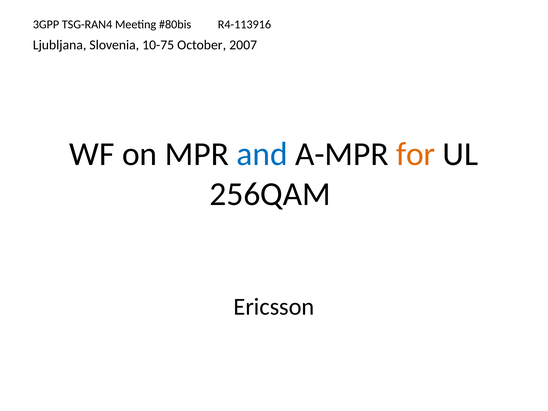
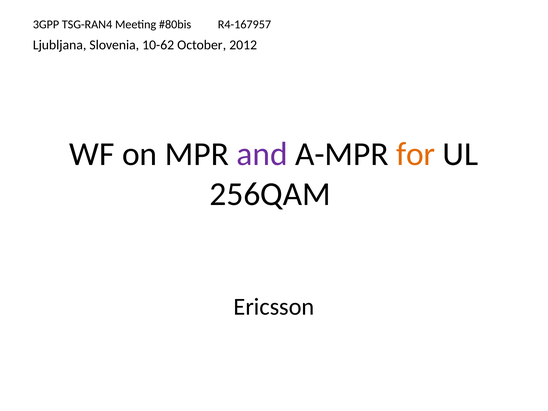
R4-113916: R4-113916 -> R4-167957 (244, 25)
10-75: 10-75 -> 10-62 (158, 45)
2007: 2007 -> 2012 (243, 45)
and colour: blue -> purple (262, 154)
